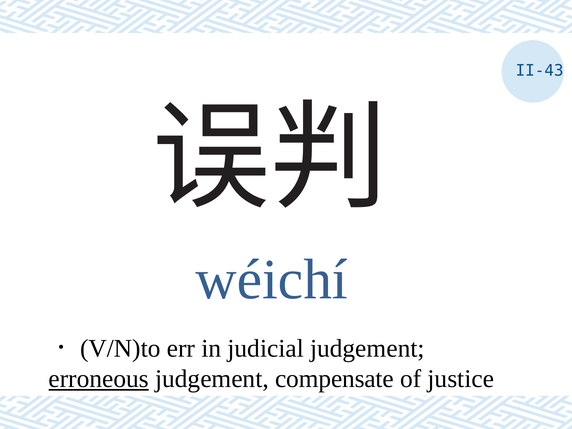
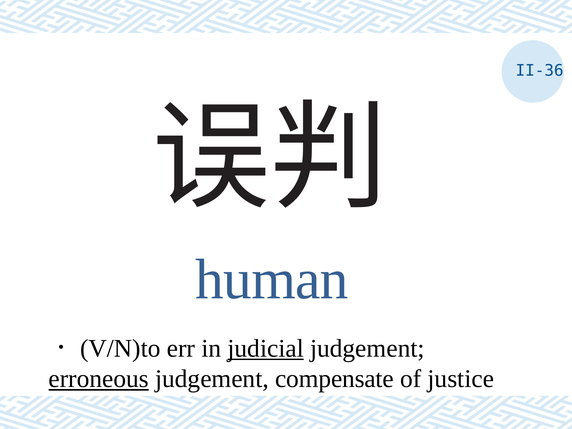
II-43: II-43 -> II-36 (540, 71)
wéichí: wéichí -> human (272, 280)
judicial underline: none -> present (266, 348)
